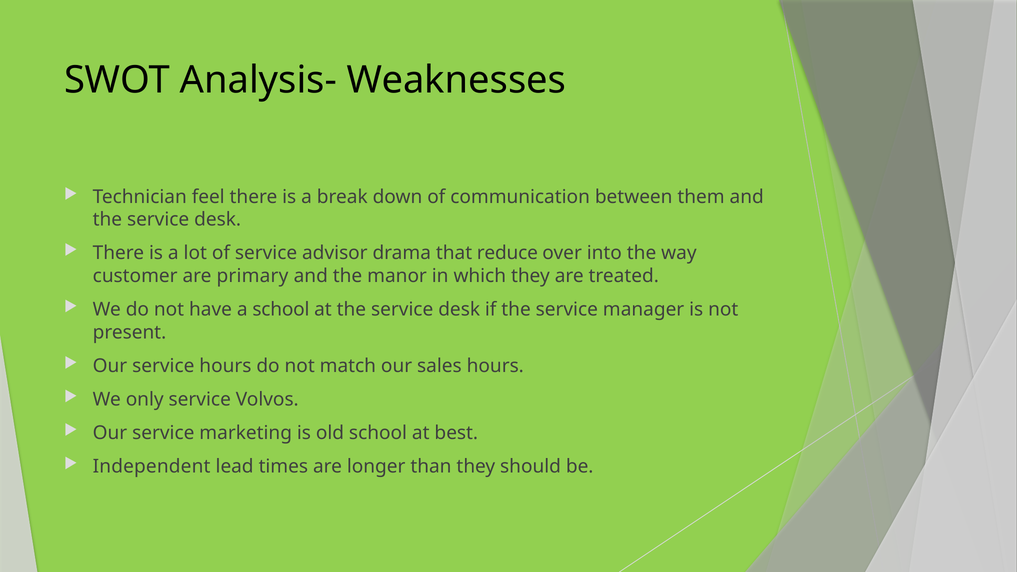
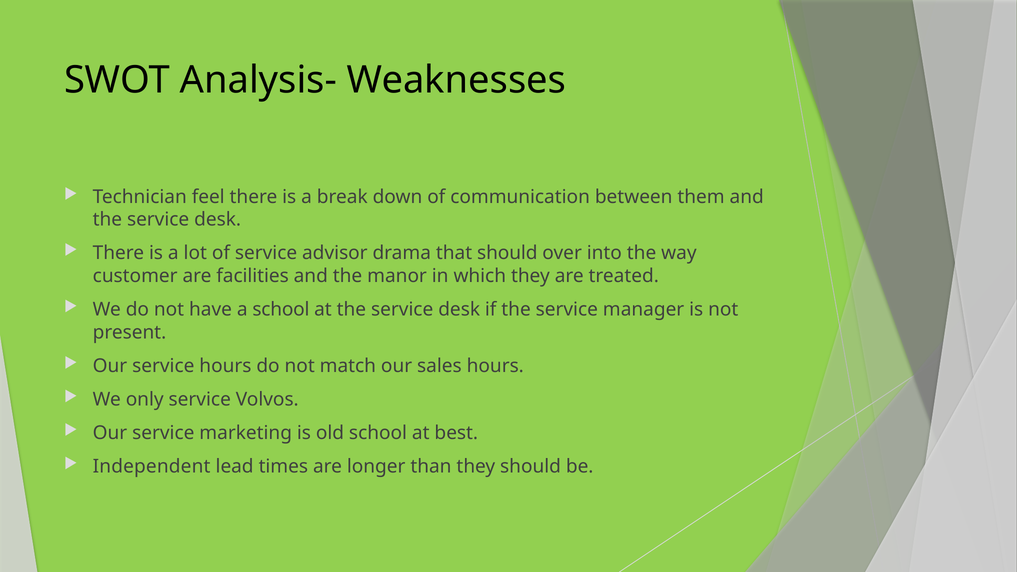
that reduce: reduce -> should (507, 253)
primary: primary -> facilities (253, 276)
